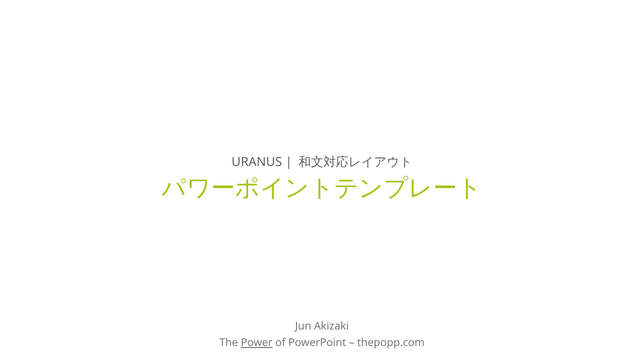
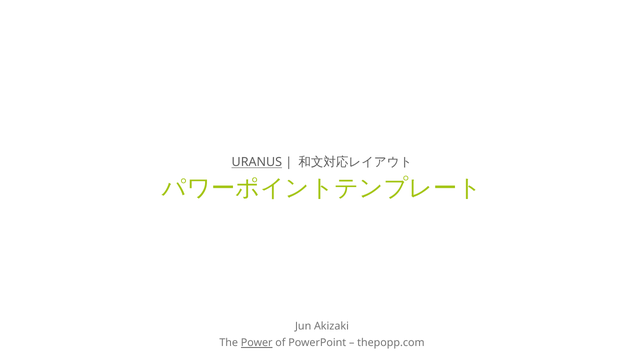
URANUS underline: none -> present (257, 162)
